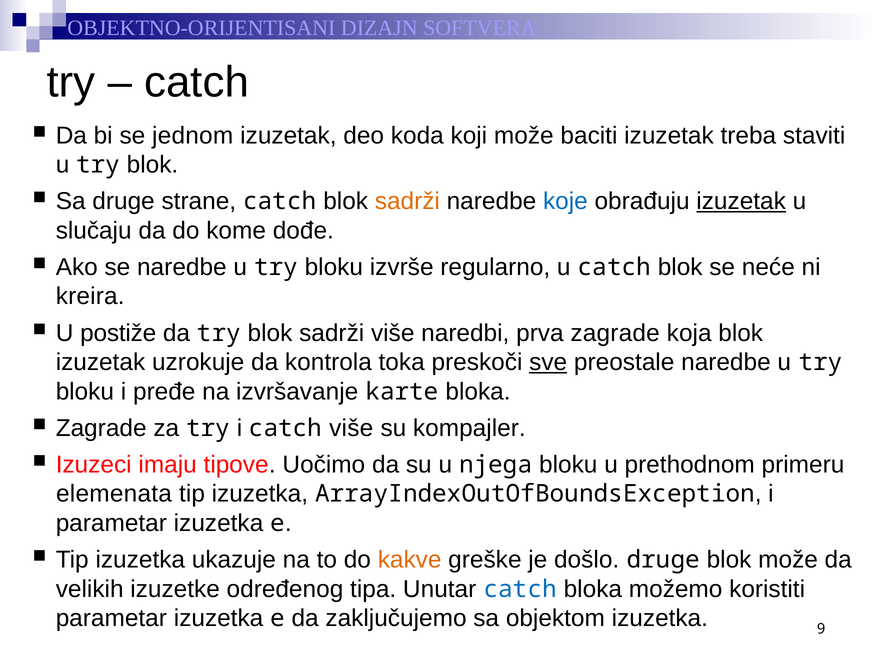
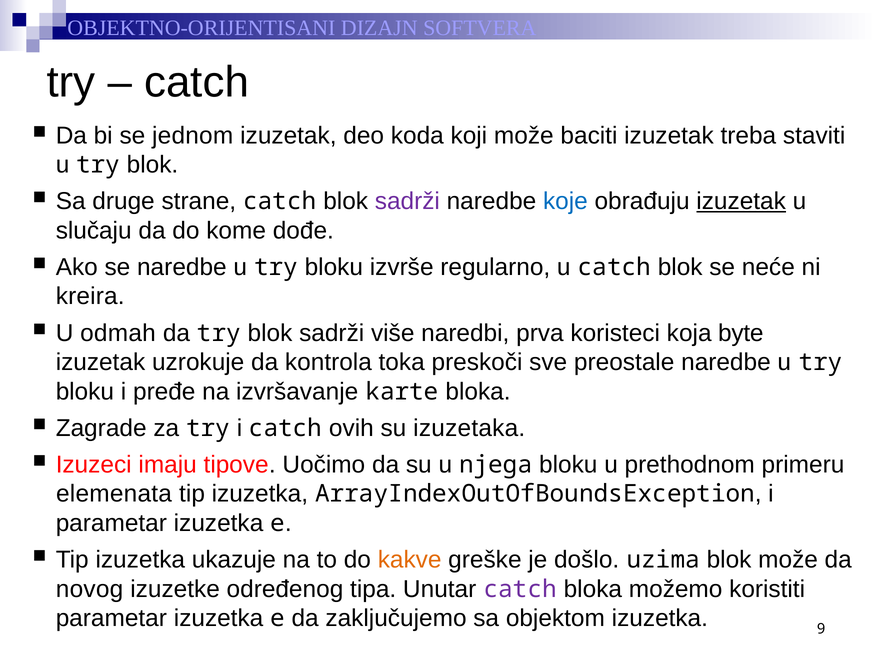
sadrži colour: orange -> purple (407, 201)
postiže: postiže -> odmah (118, 333)
prva zagrade: zagrade -> koristeci (615, 333)
koja blok: blok -> byte (741, 333)
sve underline: present -> none (548, 363)
catch više: više -> ovih (351, 428)
kompajler: kompajler -> izuzetaka (469, 428)
došlo druge: druge -> uzima (663, 560)
velikih: velikih -> novog (90, 589)
catch colour: blue -> purple (520, 589)
